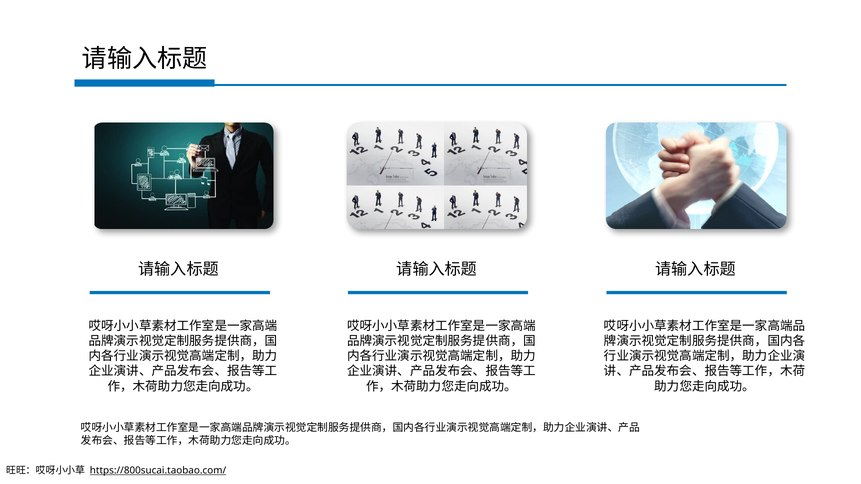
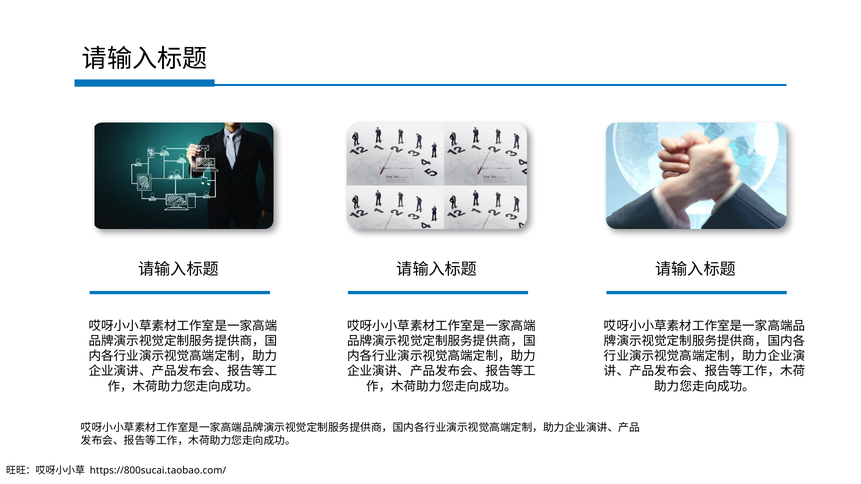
https://800sucai.taobao.com/ underline: present -> none (158, 471)
